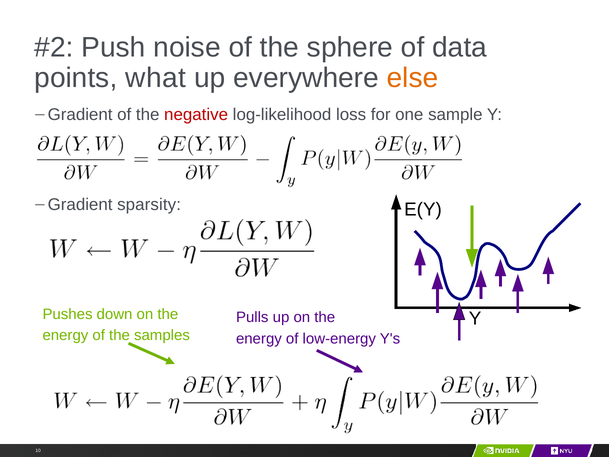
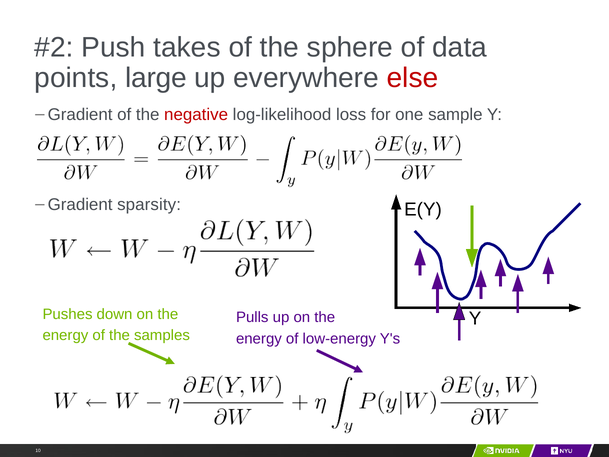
noise: noise -> takes (187, 48)
what: what -> large (156, 78)
else colour: orange -> red (413, 78)
